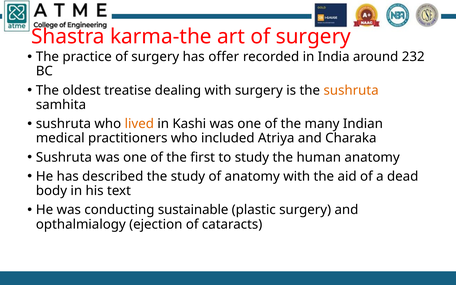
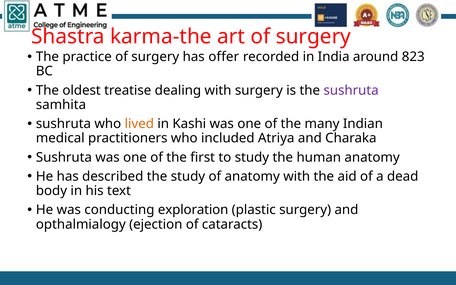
232: 232 -> 823 (413, 57)
sushruta colour: orange -> purple (351, 90)
sustainable: sustainable -> exploration (193, 210)
